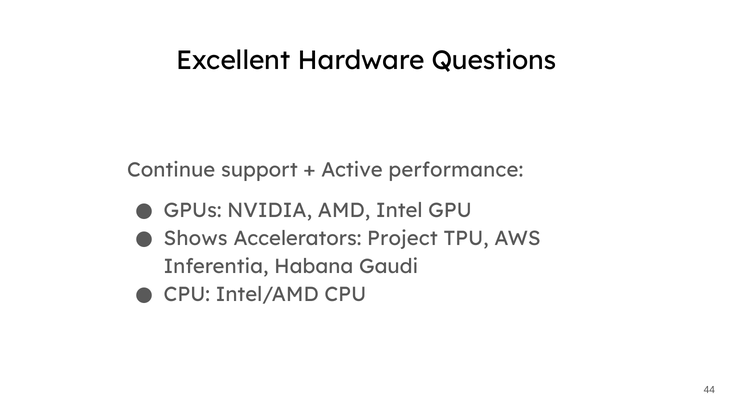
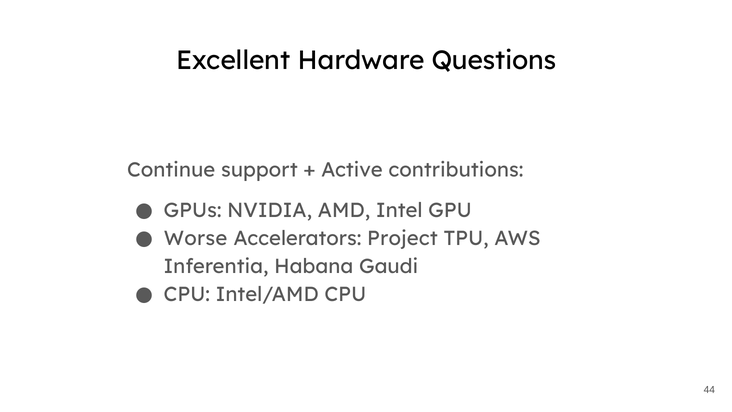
performance: performance -> contributions (456, 170)
Shows: Shows -> Worse (196, 238)
